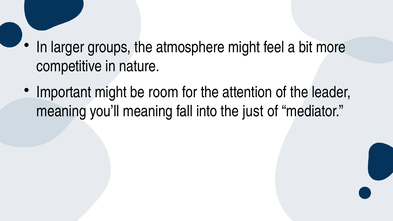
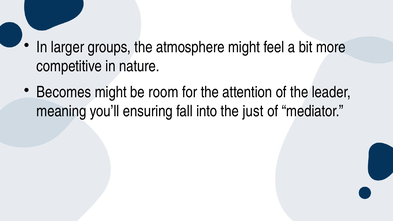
Important: Important -> Becomes (64, 92)
you’ll meaning: meaning -> ensuring (148, 111)
